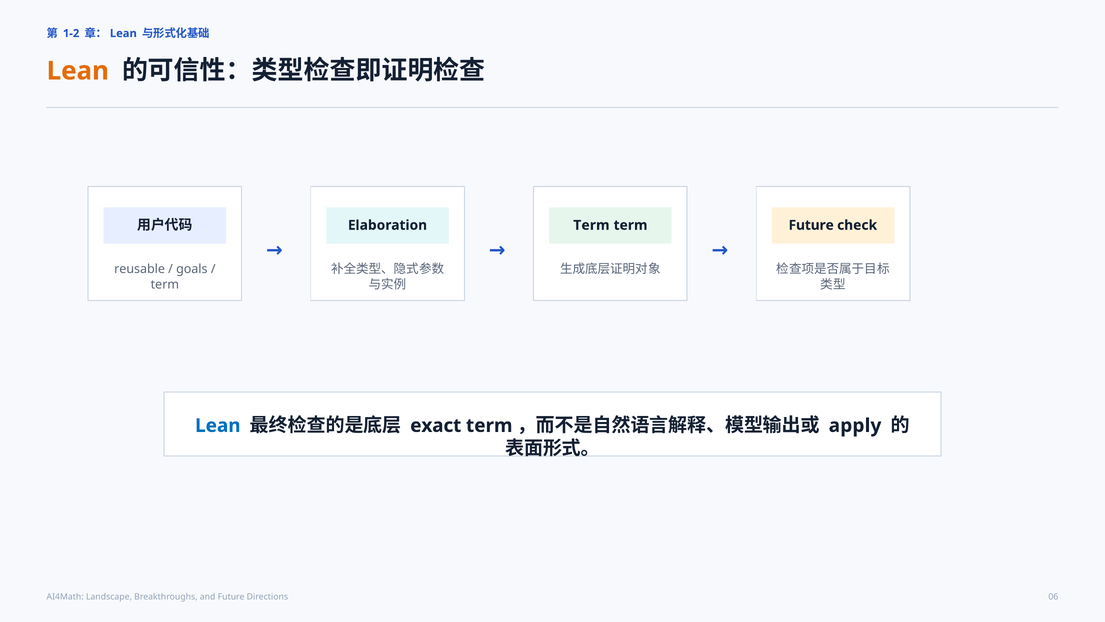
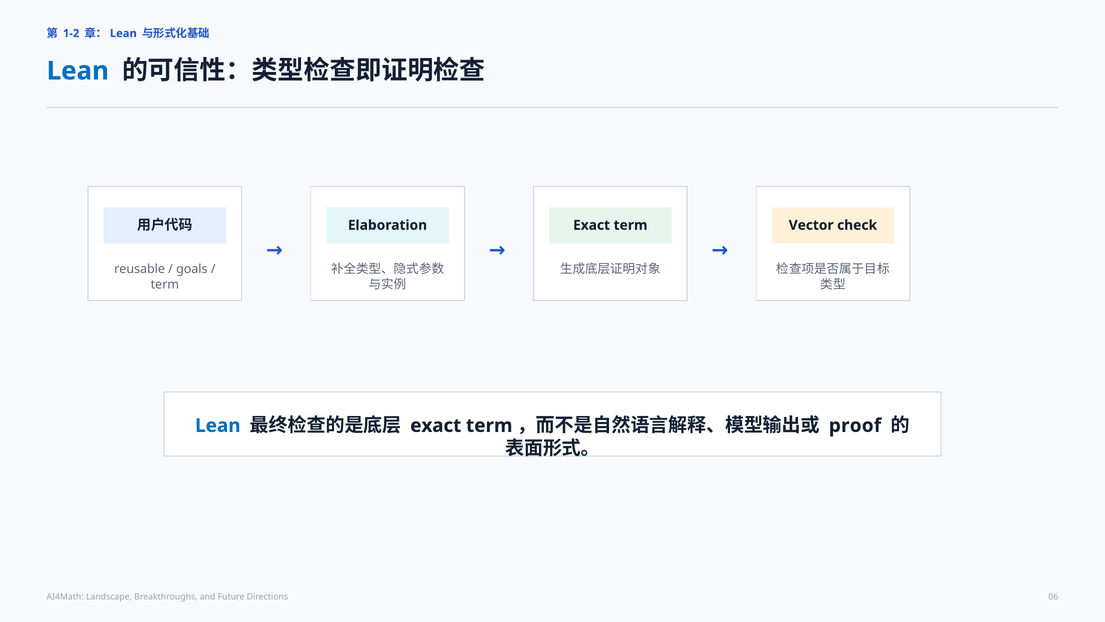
Lean colour: orange -> blue (78, 71)
Term: Term -> Exact (592, 225)
Future: Future -> Vector (811, 225)
apply: apply -> proof (855, 425)
